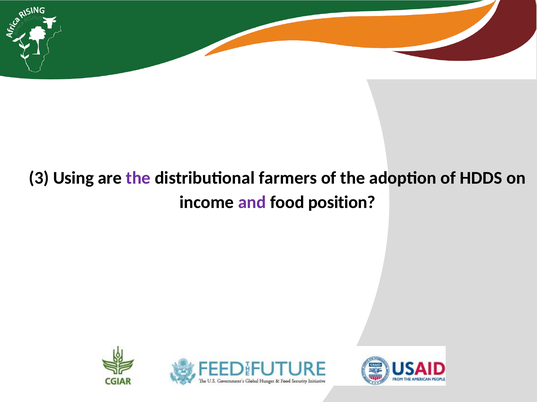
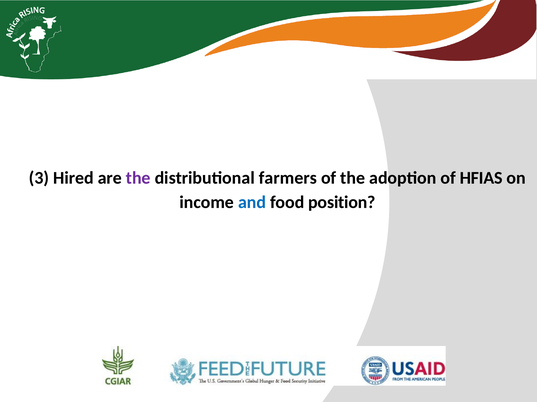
Using: Using -> Hired (73, 178)
HDDS: HDDS -> HFIAS (481, 178)
and colour: purple -> blue (252, 203)
